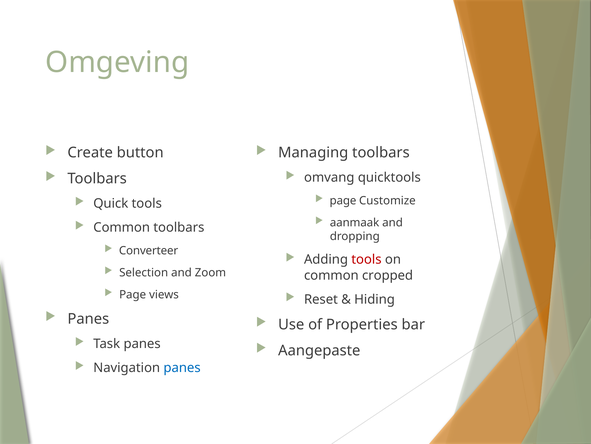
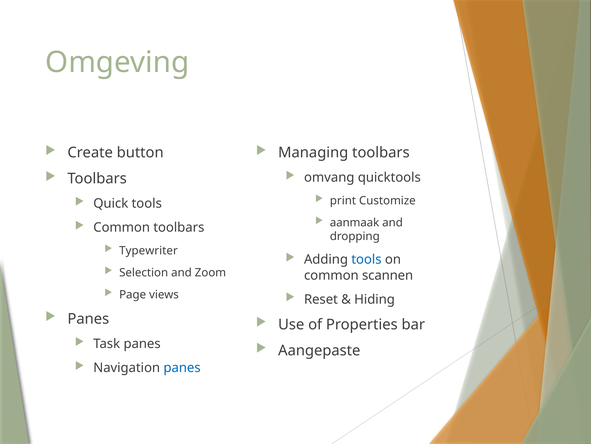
page: page -> print (343, 200)
Converteer: Converteer -> Typewriter (148, 250)
tools colour: red -> blue (366, 259)
cropped: cropped -> scannen (388, 275)
